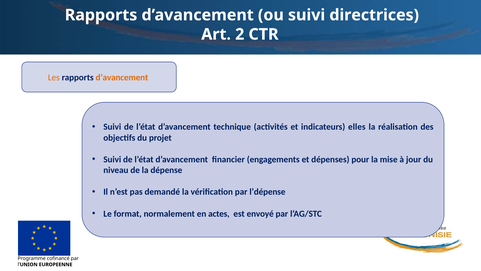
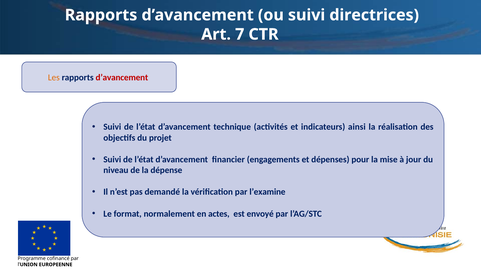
2: 2 -> 7 (240, 34)
d’avancement colour: orange -> red (122, 78)
elles: elles -> ainsi (357, 127)
l’dépense: l’dépense -> l’examine (267, 192)
